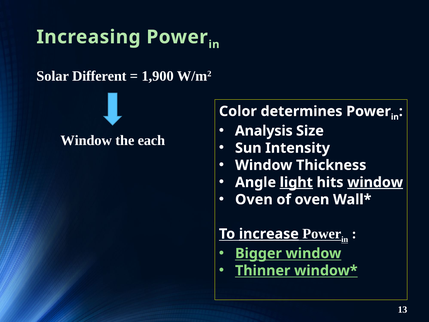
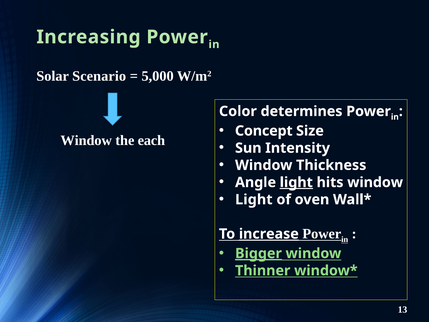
Different: Different -> Scenario (99, 76)
1,900: 1,900 -> 5,000 (158, 76)
Analysis: Analysis -> Concept (264, 131)
window underline: present -> none (375, 182)
Oven: Oven -> Light (254, 199)
Bigger underline: none -> present (258, 253)
